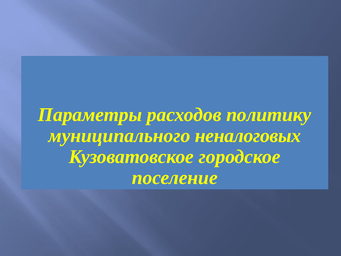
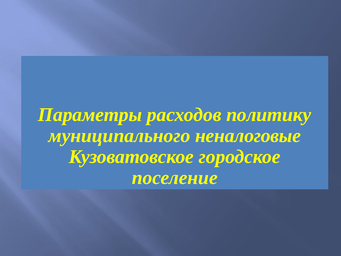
неналоговых: неналоговых -> неналоговые (248, 136)
